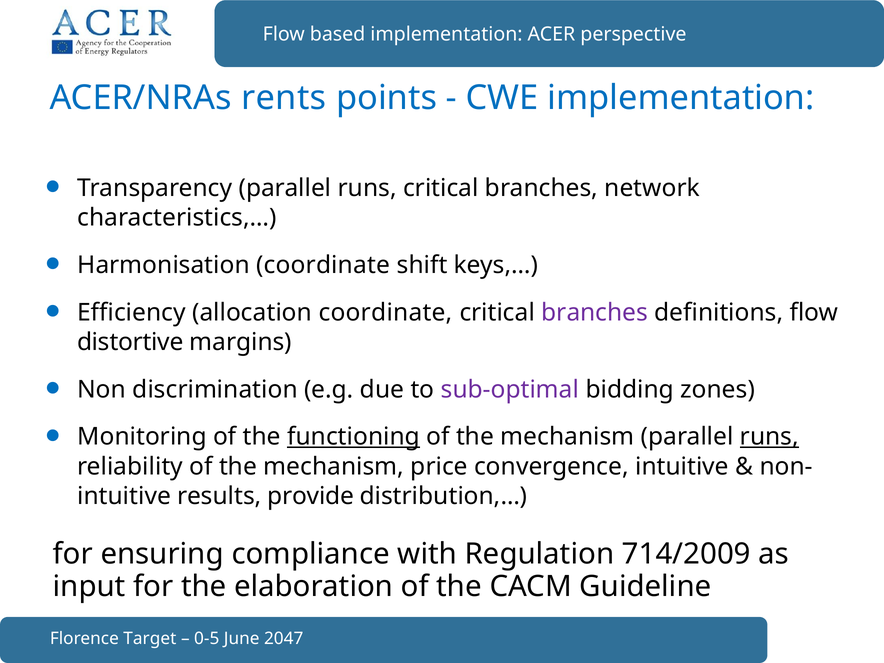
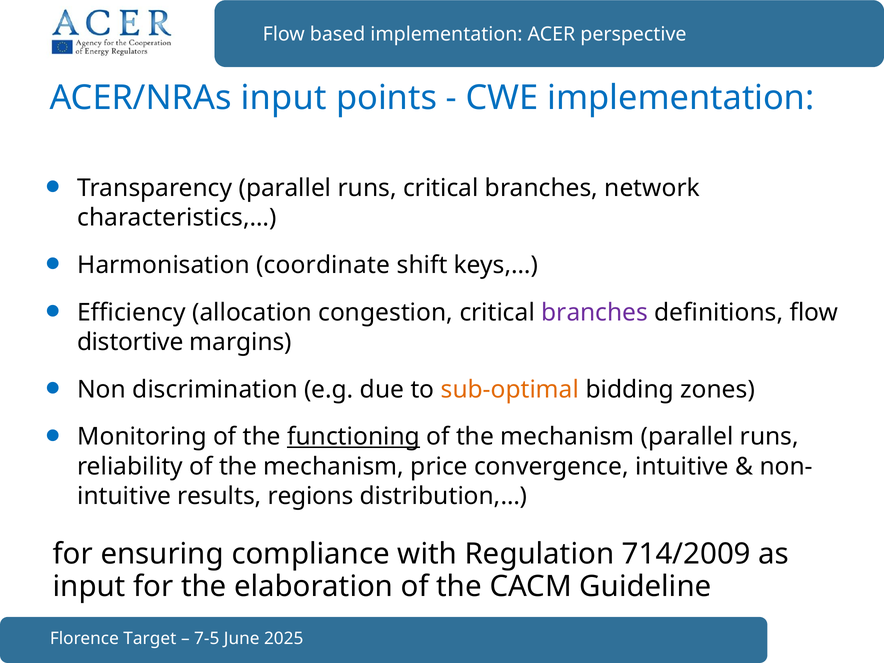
ACER/NRAs rents: rents -> input (284, 98)
allocation coordinate: coordinate -> congestion (386, 312)
sub-optimal colour: purple -> orange (510, 389)
runs underline: present -> none (769, 437)
provide: provide -> regions (311, 496)
0-5: 0-5 -> 7-5 (207, 639)
2047: 2047 -> 2025 (284, 639)
